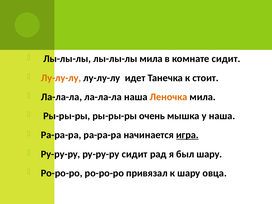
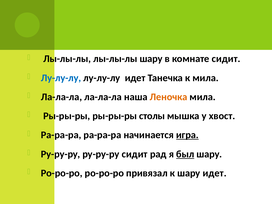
лы-лы-лы мила: мила -> шару (151, 59)
Лу-лу-лу colour: orange -> blue (61, 78)
к стоит: стоит -> мила (206, 78)
очень: очень -> столы (152, 116)
у наша: наша -> хвост (222, 116)
был underline: none -> present (185, 154)
шару овца: овца -> идет (215, 173)
